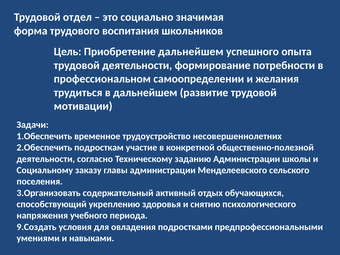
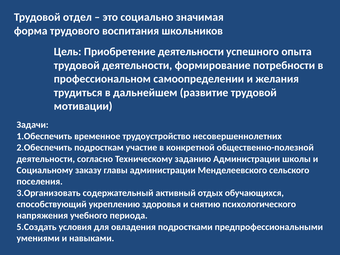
Приобретение дальнейшем: дальнейшем -> деятельности (191, 52)
9.Создать: 9.Создать -> 5.Создать (37, 227)
